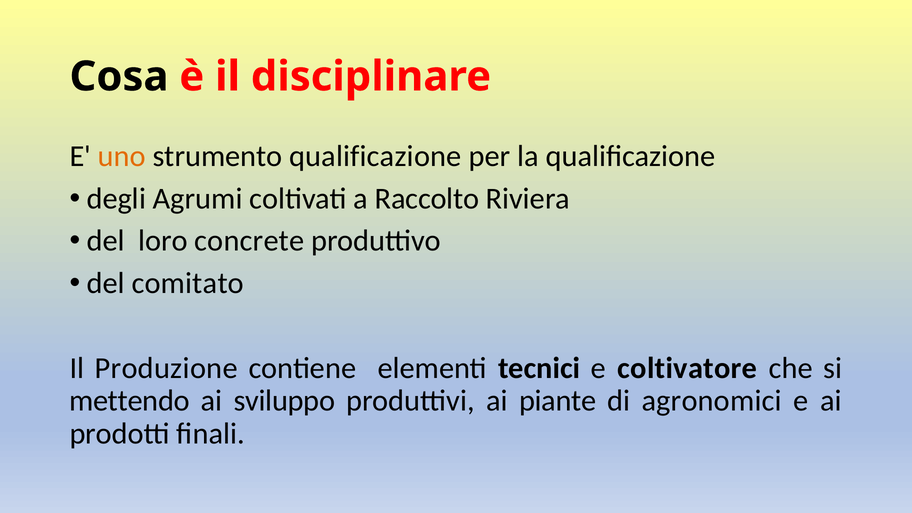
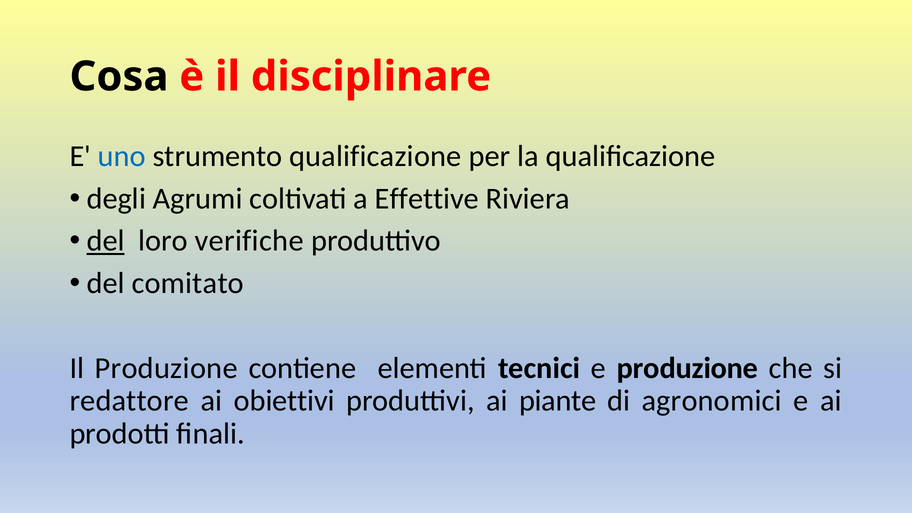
uno colour: orange -> blue (122, 156)
Raccolto: Raccolto -> Effettive (427, 199)
del underline: none -> present (106, 241)
concrete: concrete -> verifiche (249, 241)
e coltivatore: coltivatore -> produzione (688, 368)
mettendo: mettendo -> redattore (129, 401)
sviluppo: sviluppo -> obiettivi (284, 401)
